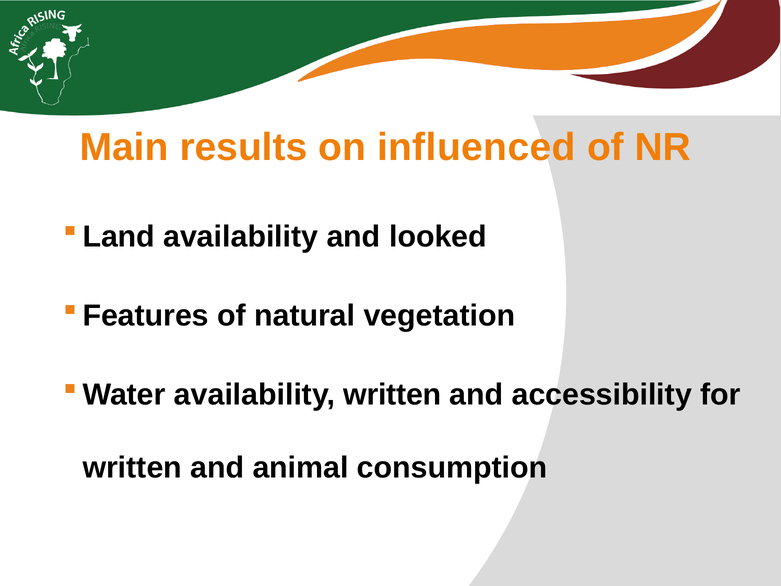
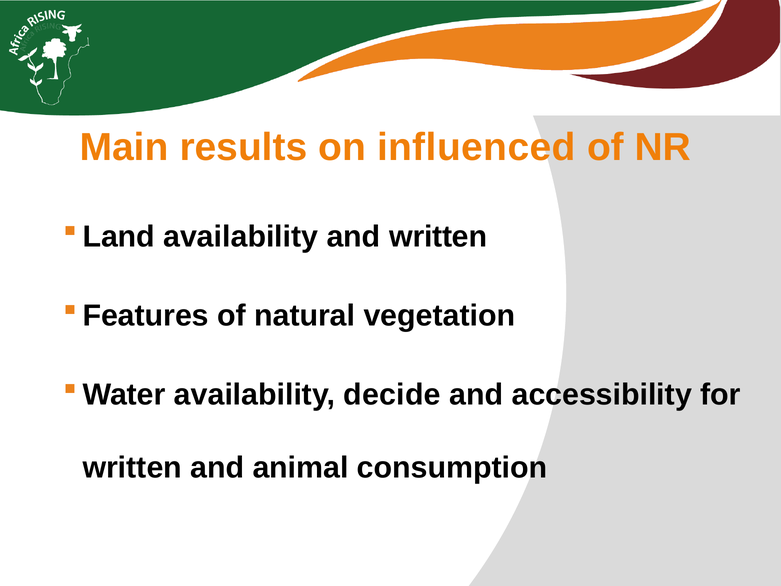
and looked: looked -> written (438, 236)
availability written: written -> decide (392, 394)
